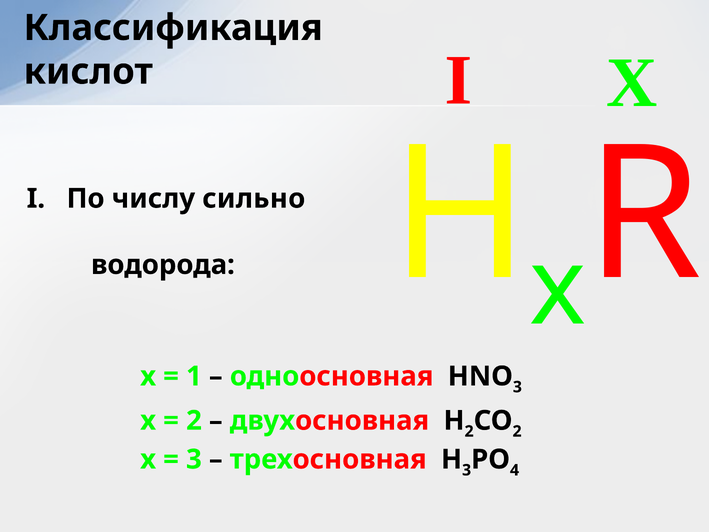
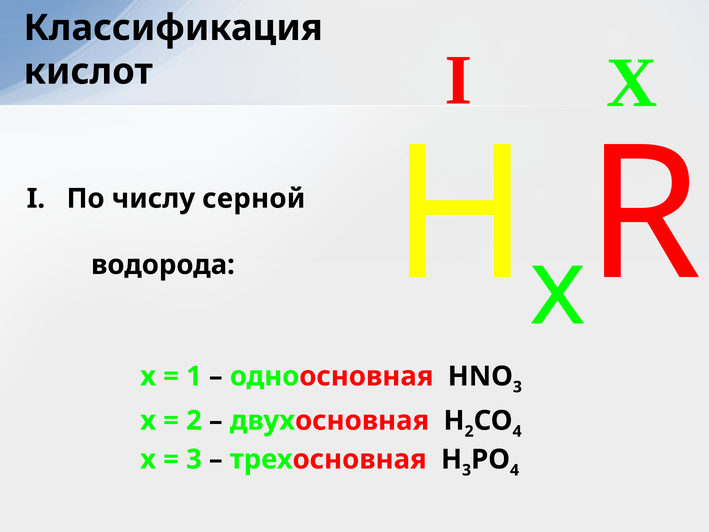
сильно: сильно -> серной (254, 198)
2: 2 -> 4 (517, 431)
